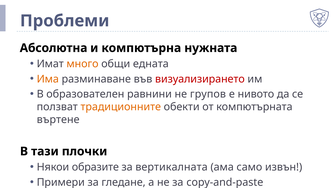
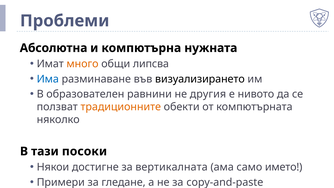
едната: едната -> липсва (151, 64)
Има colour: orange -> blue (48, 79)
визуализирането colour: red -> black (200, 79)
групов: групов -> другия (208, 94)
въртене: въртене -> няколко (58, 120)
плочки: плочки -> посоки (84, 151)
образите: образите -> достигне (95, 167)
извън: извън -> името (284, 167)
